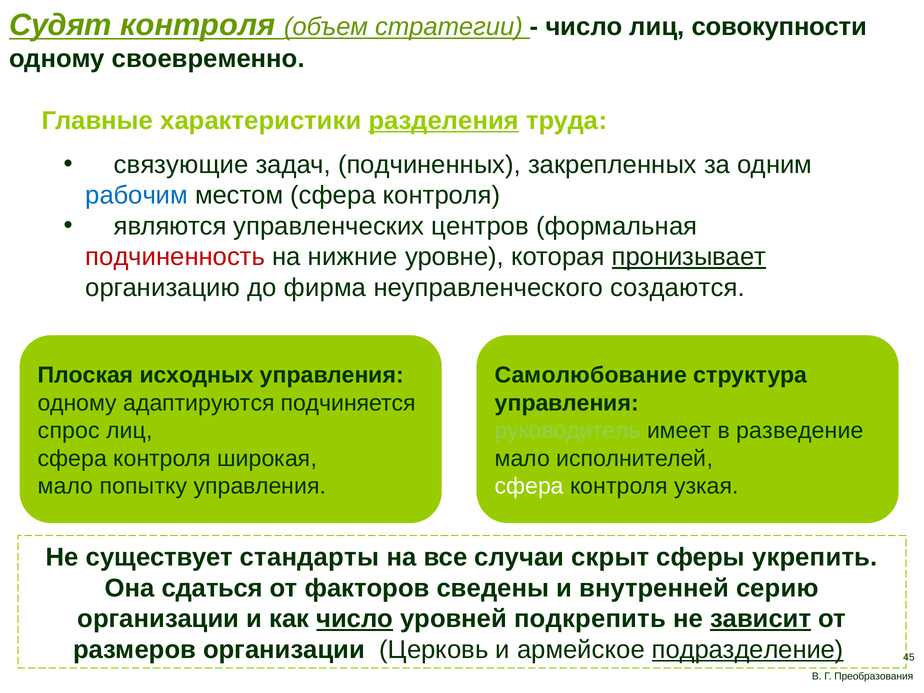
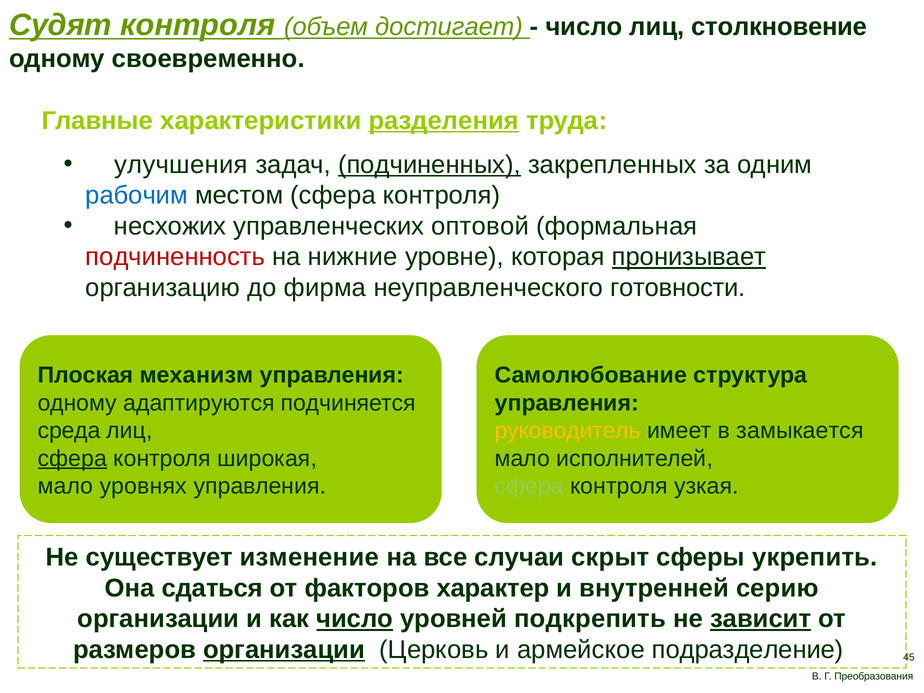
стратегии: стратегии -> достигает (449, 27)
совокупности: совокупности -> столкновение (779, 27)
связующие: связующие -> улучшения (181, 165)
подчиненных underline: none -> present (430, 165)
являются: являются -> несхожих (170, 226)
центров: центров -> оптовой (480, 226)
создаются: создаются -> готовности (678, 288)
исходных: исходных -> механизм (196, 375)
спрос: спрос -> среда (69, 431)
руководитель colour: light green -> yellow (568, 431)
разведение: разведение -> замыкается (800, 431)
сфера underline: none -> present (72, 458)
попытку: попытку -> уровнях (143, 486)
сфера colour: white -> light green (529, 486)
стандарты: стандарты -> изменение (309, 557)
сведены: сведены -> характер (493, 588)
организации underline: none -> present (284, 650)
подразделение underline: present -> none (748, 650)
